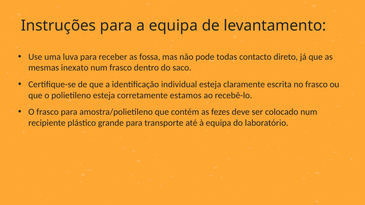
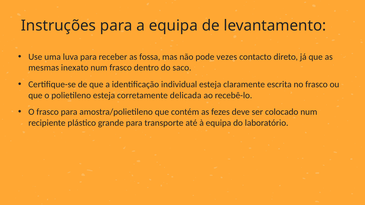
todas: todas -> vezes (227, 57)
estamos: estamos -> delicada (186, 95)
